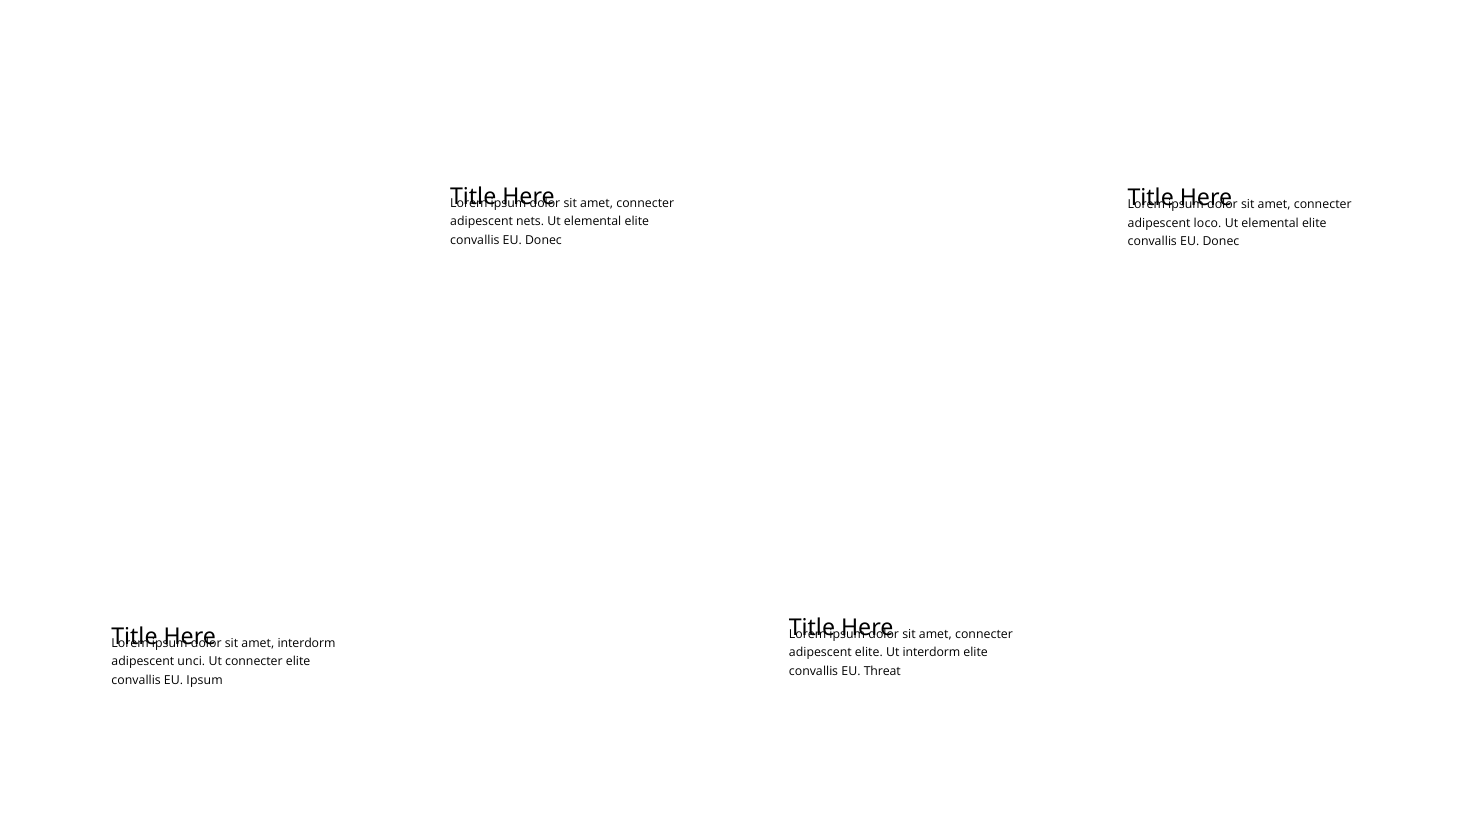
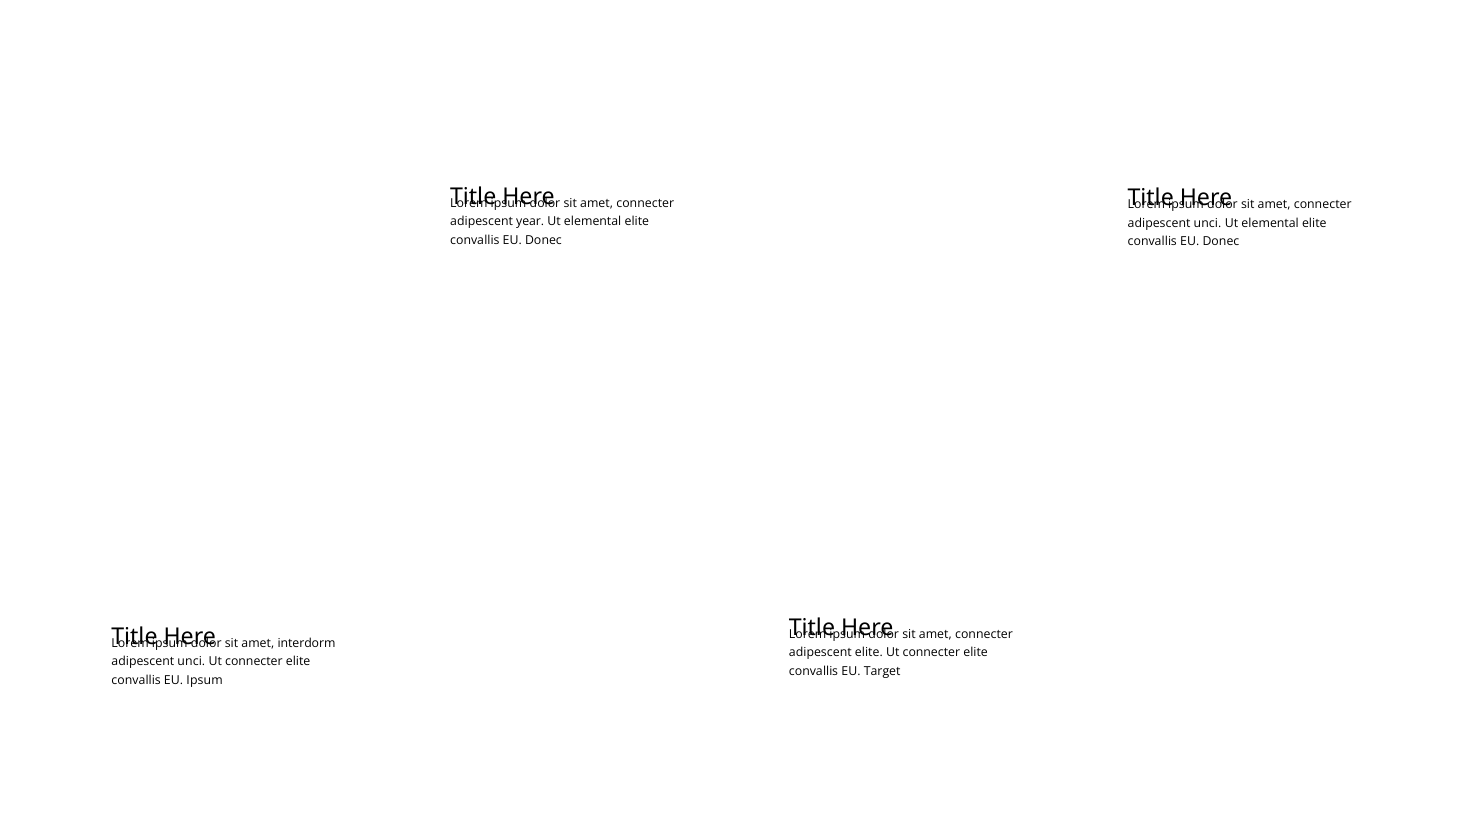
nets: nets -> year (530, 221)
loco: loco -> unci (1208, 223)
elite Ut interdorm: interdorm -> connecter (931, 652)
Threat: Threat -> Target (882, 671)
